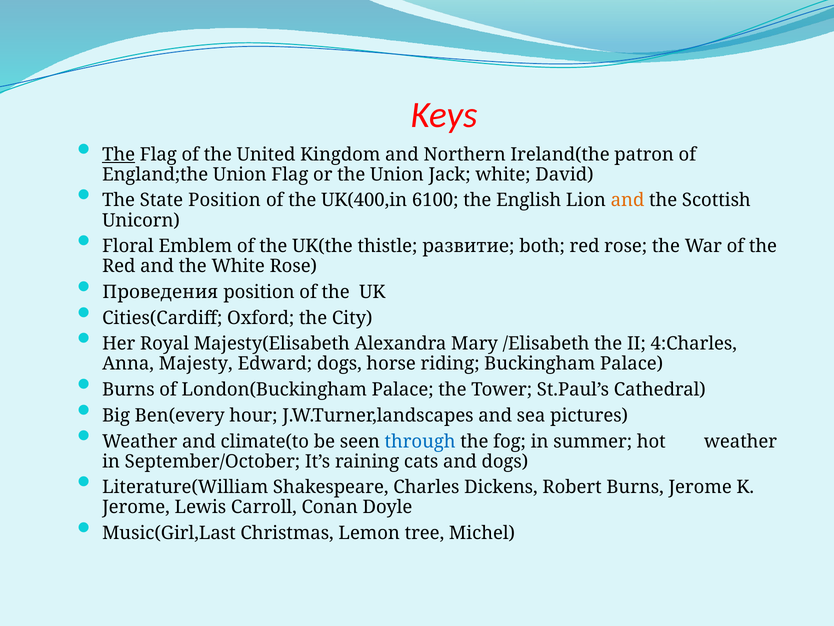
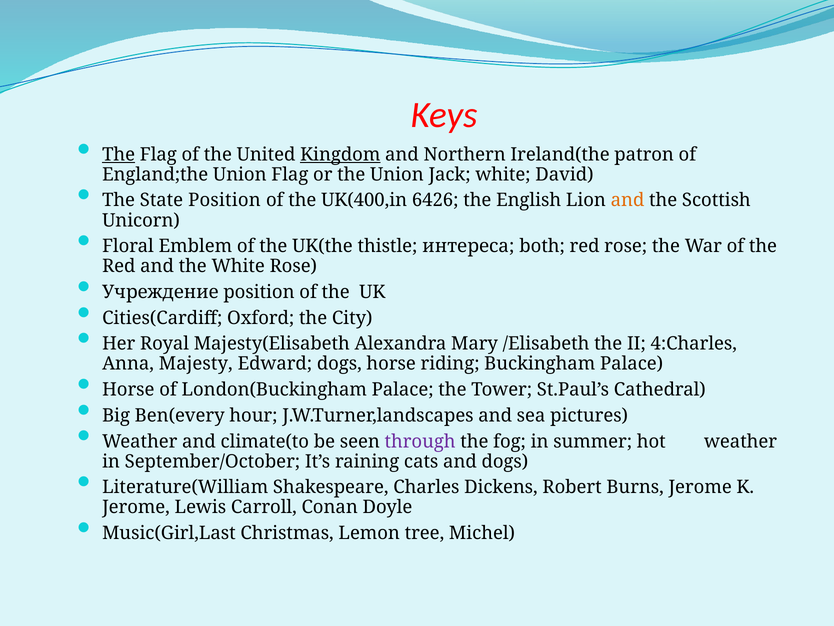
Kingdom underline: none -> present (340, 154)
6100: 6100 -> 6426 (435, 200)
развитие: развитие -> интереса (468, 246)
Проведения: Проведения -> Учреждение (160, 292)
Burns: Burns -> Horse (128, 389)
through colour: blue -> purple (420, 441)
